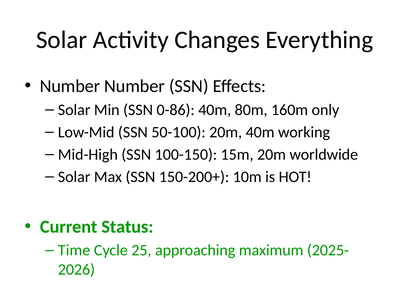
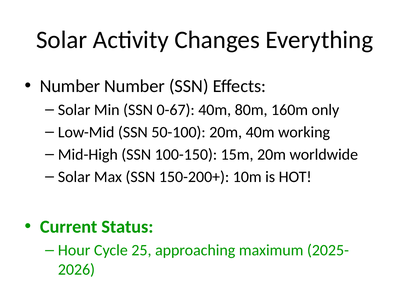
0-86: 0-86 -> 0-67 (176, 110)
Time: Time -> Hour (74, 250)
